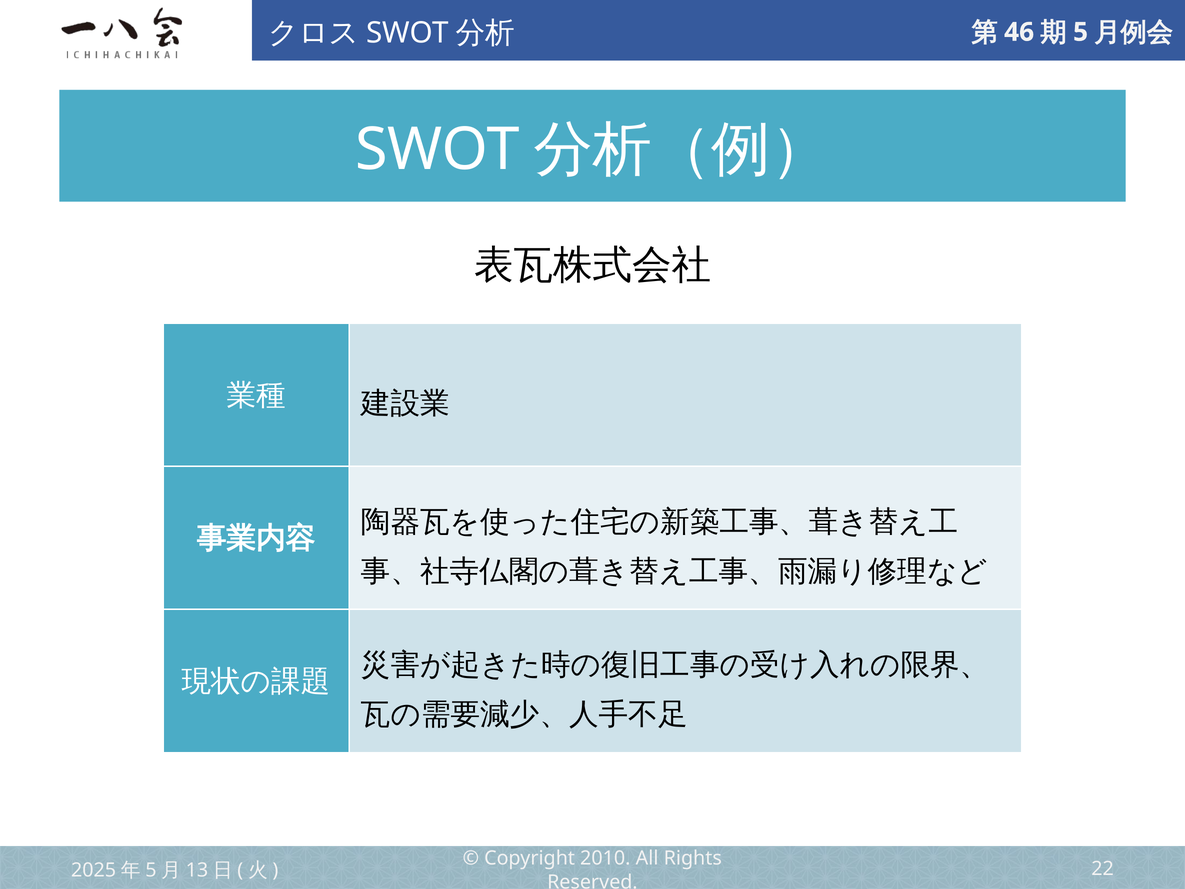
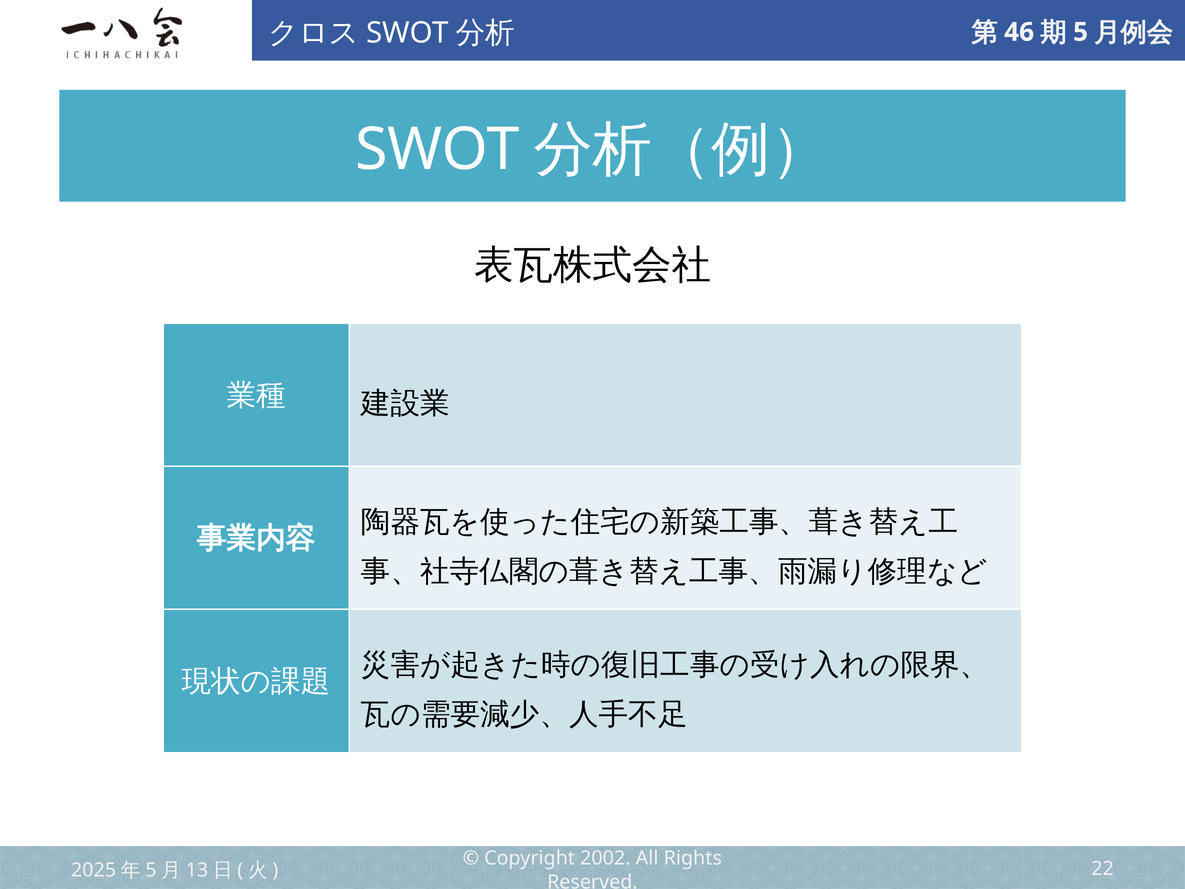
2010: 2010 -> 2002 (605, 858)
